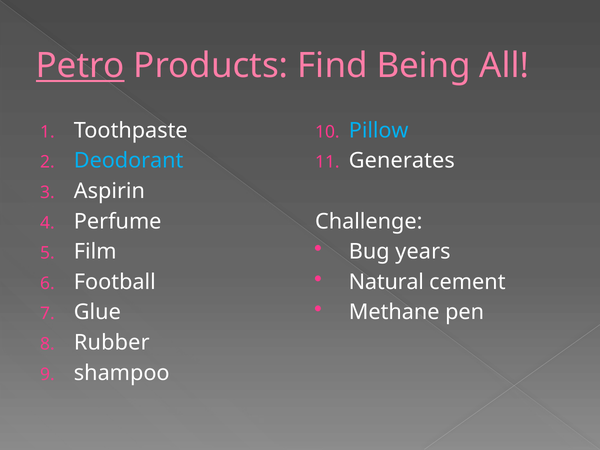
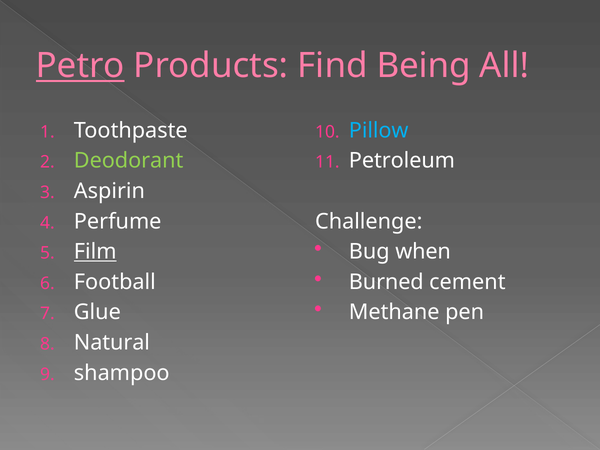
Deodorant colour: light blue -> light green (129, 161)
Generates: Generates -> Petroleum (402, 161)
years: years -> when (423, 252)
Film underline: none -> present (95, 252)
Natural: Natural -> Burned (386, 282)
Rubber: Rubber -> Natural (112, 343)
